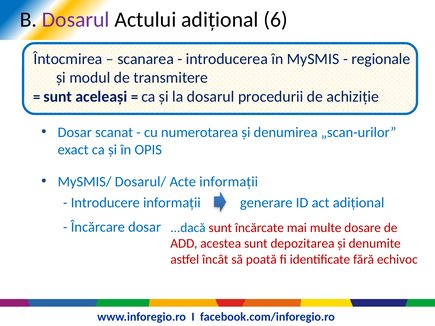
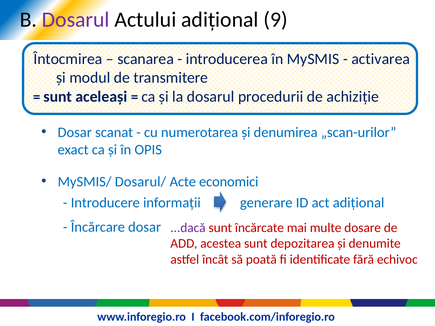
6: 6 -> 9 (276, 20)
regionale: regionale -> activarea (381, 59)
Acte informații: informații -> economici (229, 182)
...dacă colour: blue -> purple (188, 228)
